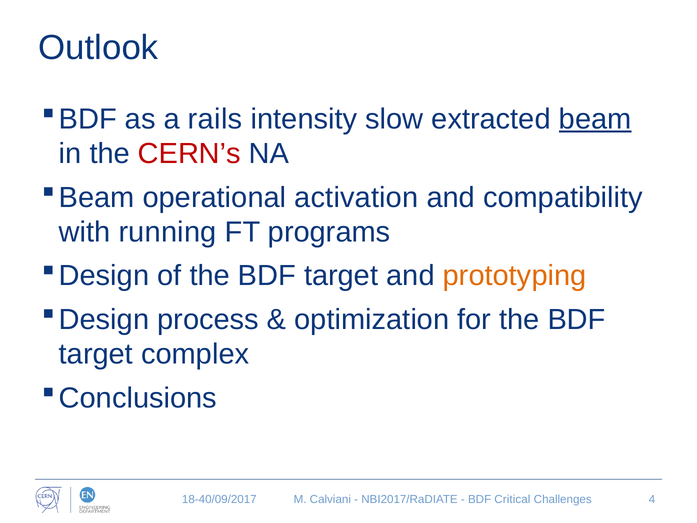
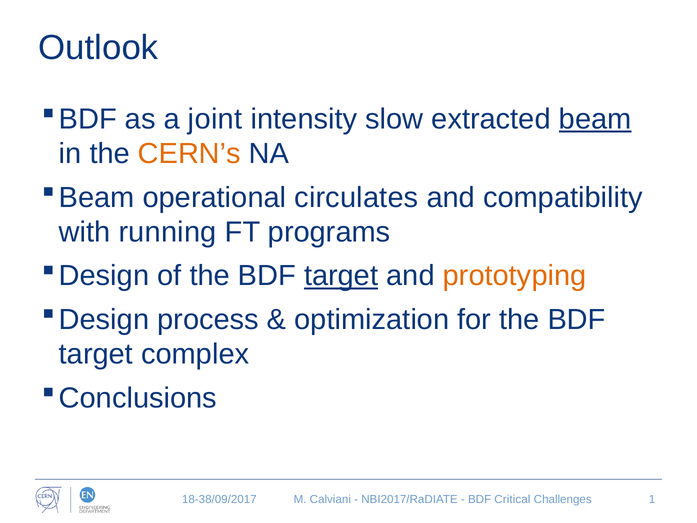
rails: rails -> joint (215, 119)
CERN’s colour: red -> orange (189, 154)
activation: activation -> circulates (356, 197)
target underline: none -> present (341, 276)
18-40/09/2017: 18-40/09/2017 -> 18-38/09/2017 (219, 499)
4: 4 -> 1 (652, 499)
